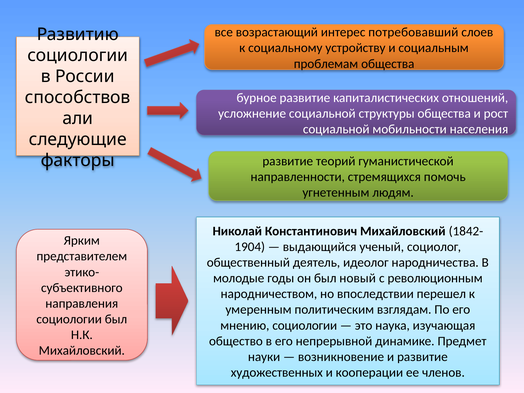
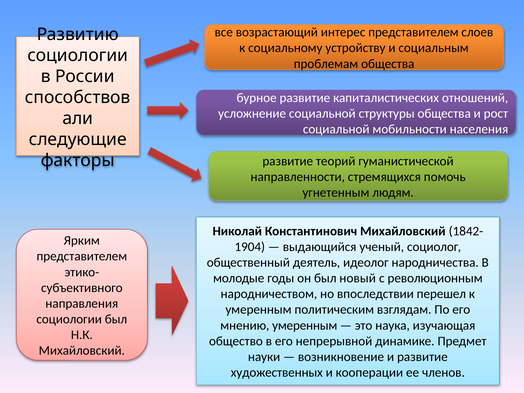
интерес потребовавший: потребовавший -> представителем (413, 32)
мнению социологии: социологии -> умеренным (305, 325)
